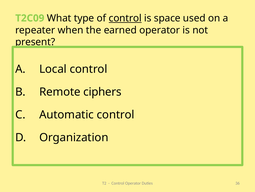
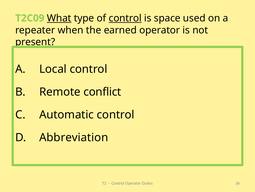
What underline: none -> present (59, 18)
ciphers: ciphers -> conflict (102, 92)
Organization: Organization -> Abbreviation (74, 137)
